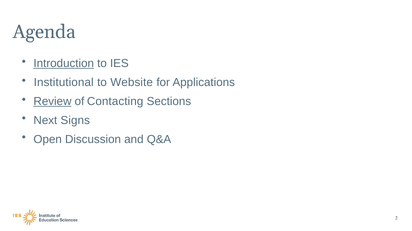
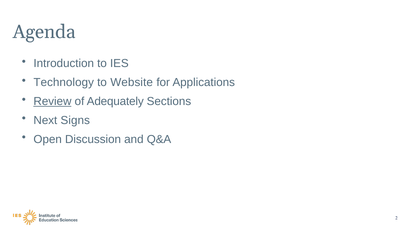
Introduction underline: present -> none (64, 64)
Institutional: Institutional -> Technology (64, 83)
Contacting: Contacting -> Adequately (115, 102)
